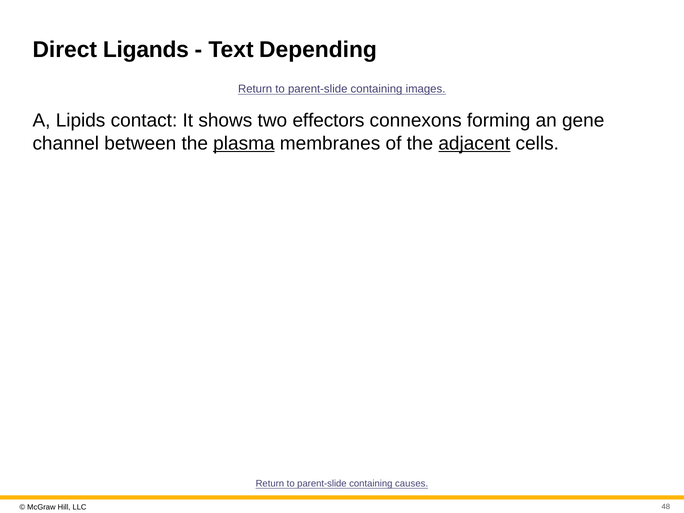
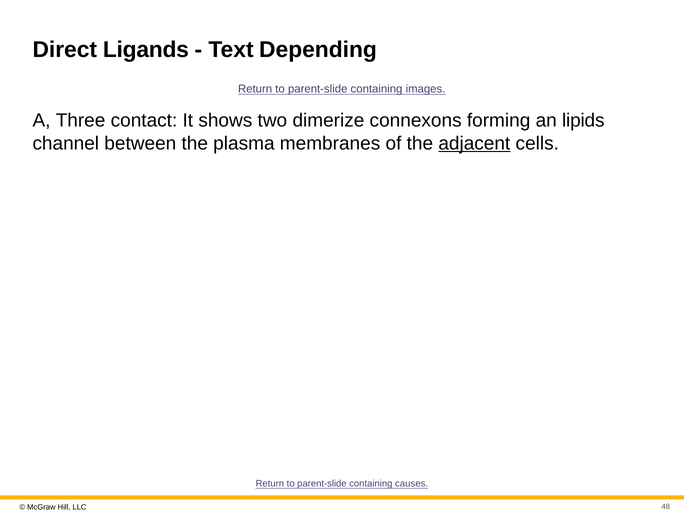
Lipids: Lipids -> Three (81, 121)
effectors: effectors -> dimerize (328, 121)
gene: gene -> lipids (583, 121)
plasma underline: present -> none (244, 143)
